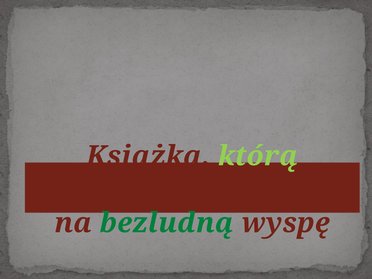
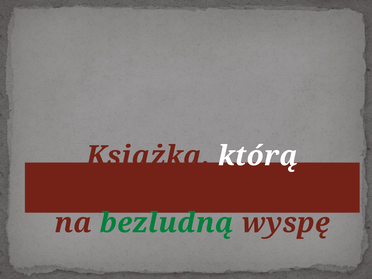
którą colour: light green -> white (258, 156)
